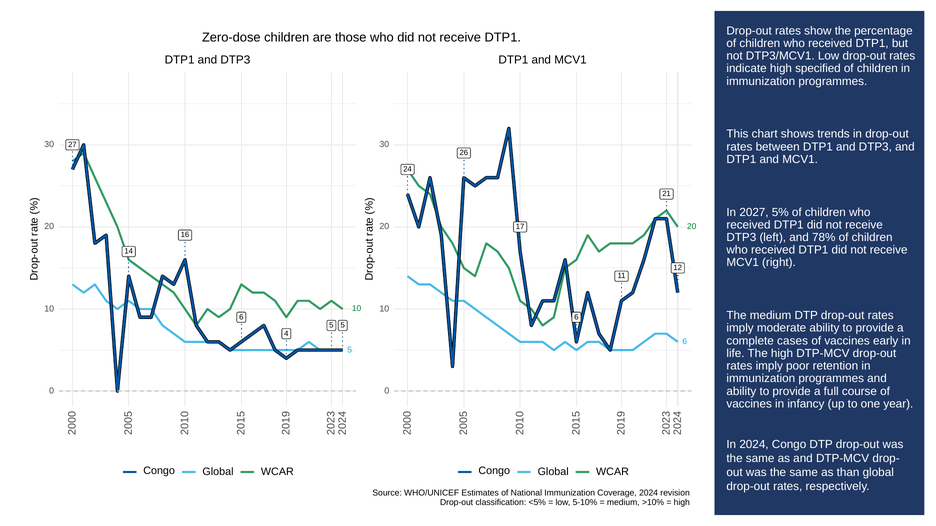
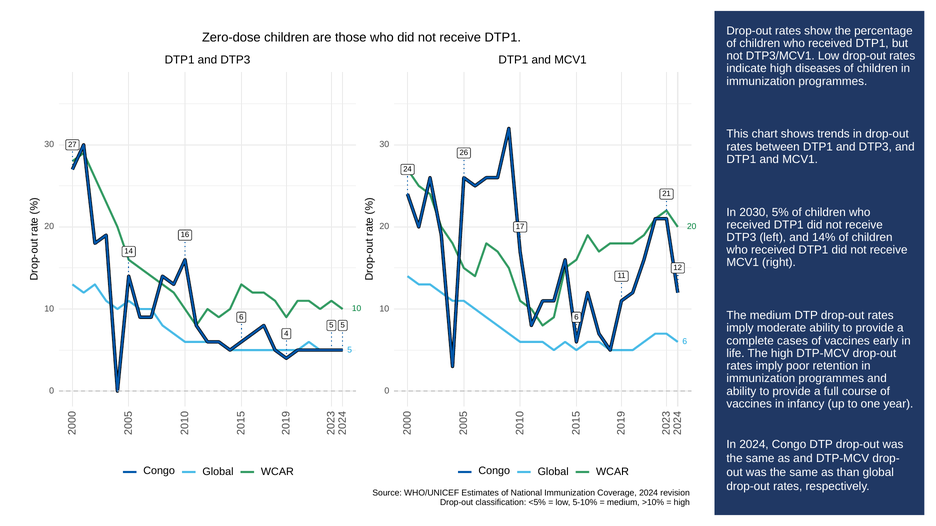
specified: specified -> diseases (818, 69)
2027: 2027 -> 2030 (754, 212)
78%: 78% -> 14% (824, 238)
